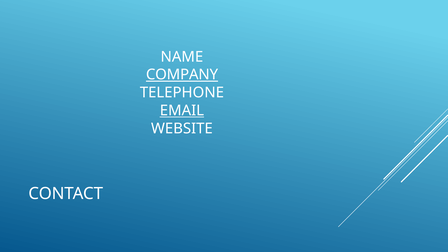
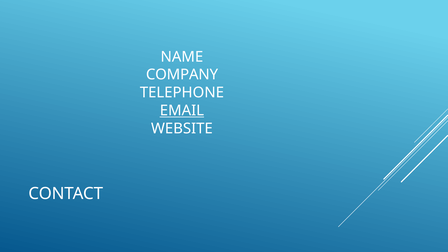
COMPANY underline: present -> none (182, 75)
